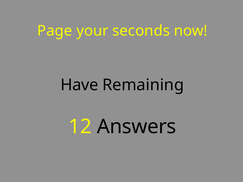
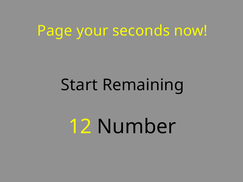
Have: Have -> Start (79, 85)
Answers: Answers -> Number (137, 127)
